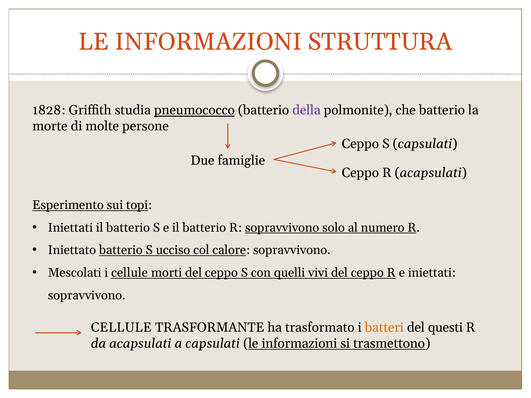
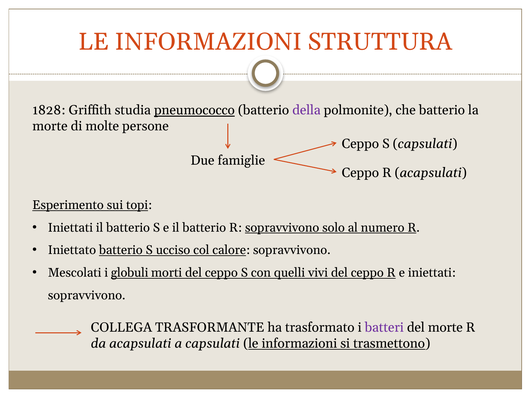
i cellule: cellule -> globuli (130, 273)
CELLULE: CELLULE -> COLLEGA (121, 328)
batteri colour: orange -> purple (384, 328)
del questi: questi -> morte (445, 328)
